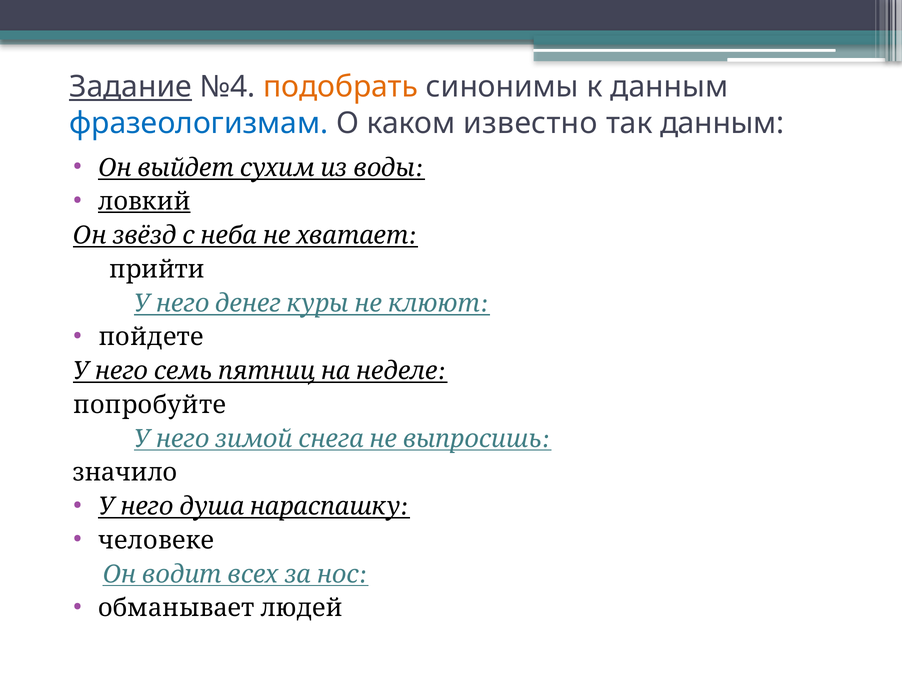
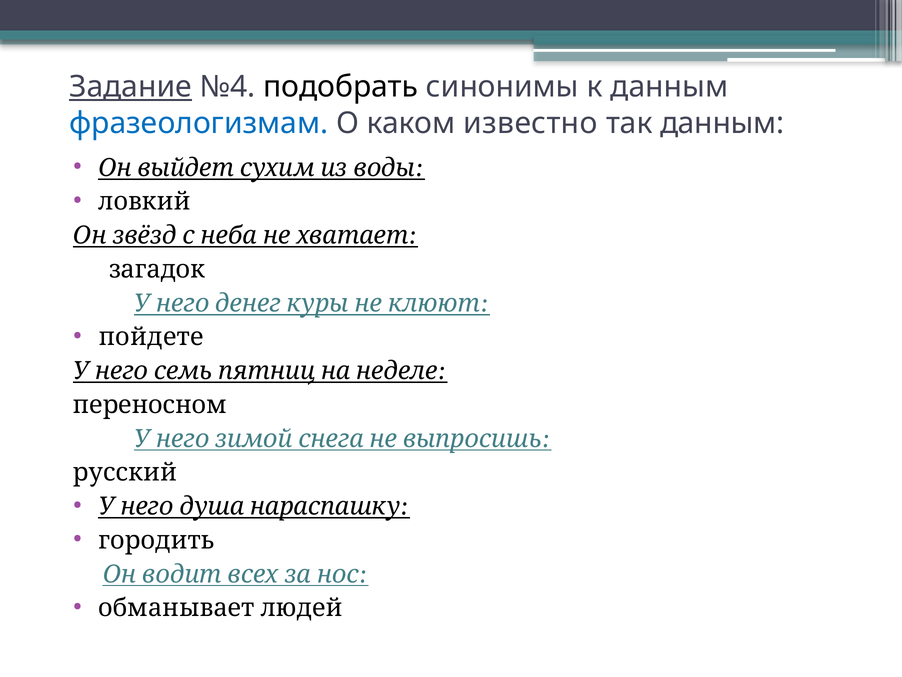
подобрать colour: orange -> black (341, 87)
ловкий underline: present -> none (144, 202)
прийти: прийти -> загадок (157, 269)
попробуйте: попробуйте -> переносном (150, 405)
значило: значило -> русский (125, 472)
человеке: человеке -> городить (156, 540)
